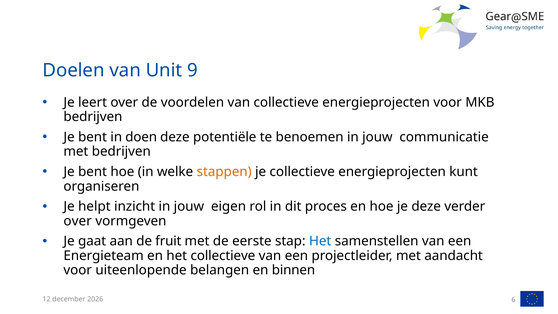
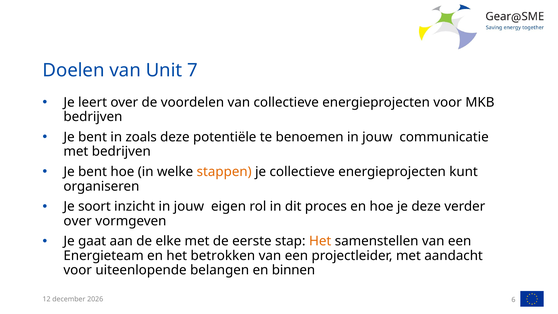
9: 9 -> 7 (192, 70)
doen: doen -> zoals (141, 137)
helpt: helpt -> soort (94, 206)
fruit: fruit -> elke (168, 241)
Het colour: blue -> orange (320, 241)
het collectieve: collectieve -> betrokken (223, 256)
